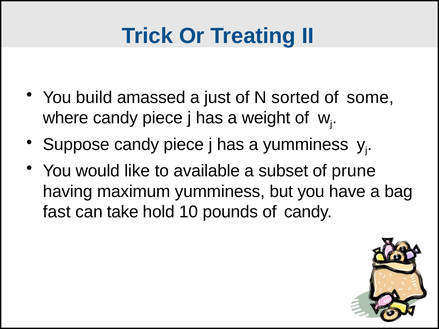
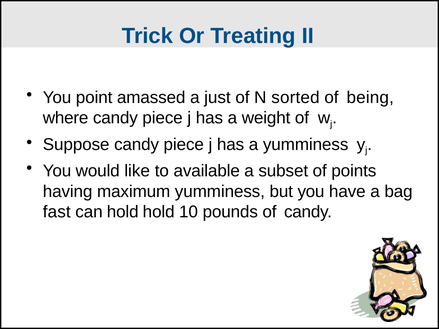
build: build -> point (94, 98)
some: some -> being (370, 98)
prune: prune -> points (354, 171)
can take: take -> hold (123, 212)
